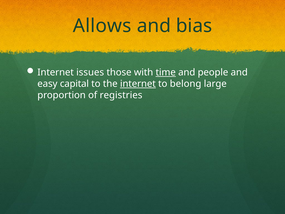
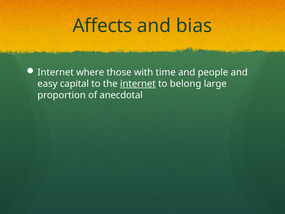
Allows: Allows -> Affects (102, 26)
issues: issues -> where (90, 72)
time underline: present -> none (166, 72)
registries: registries -> anecdotal (121, 95)
